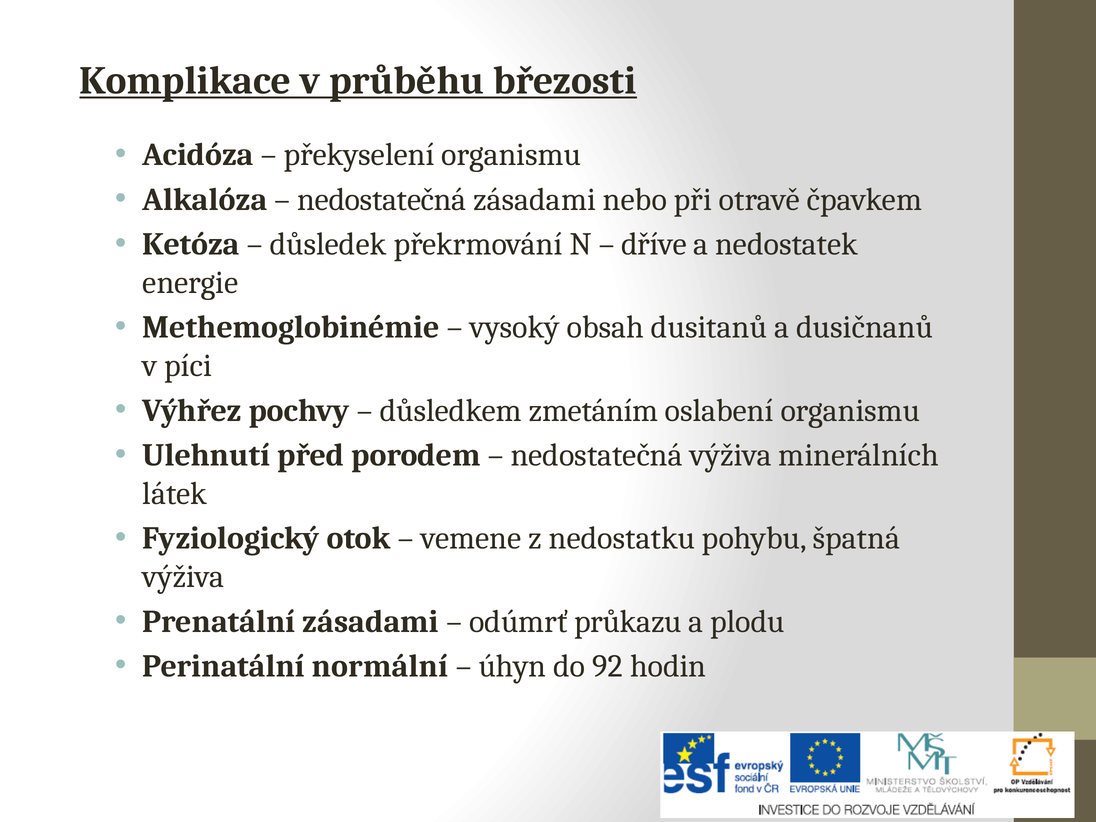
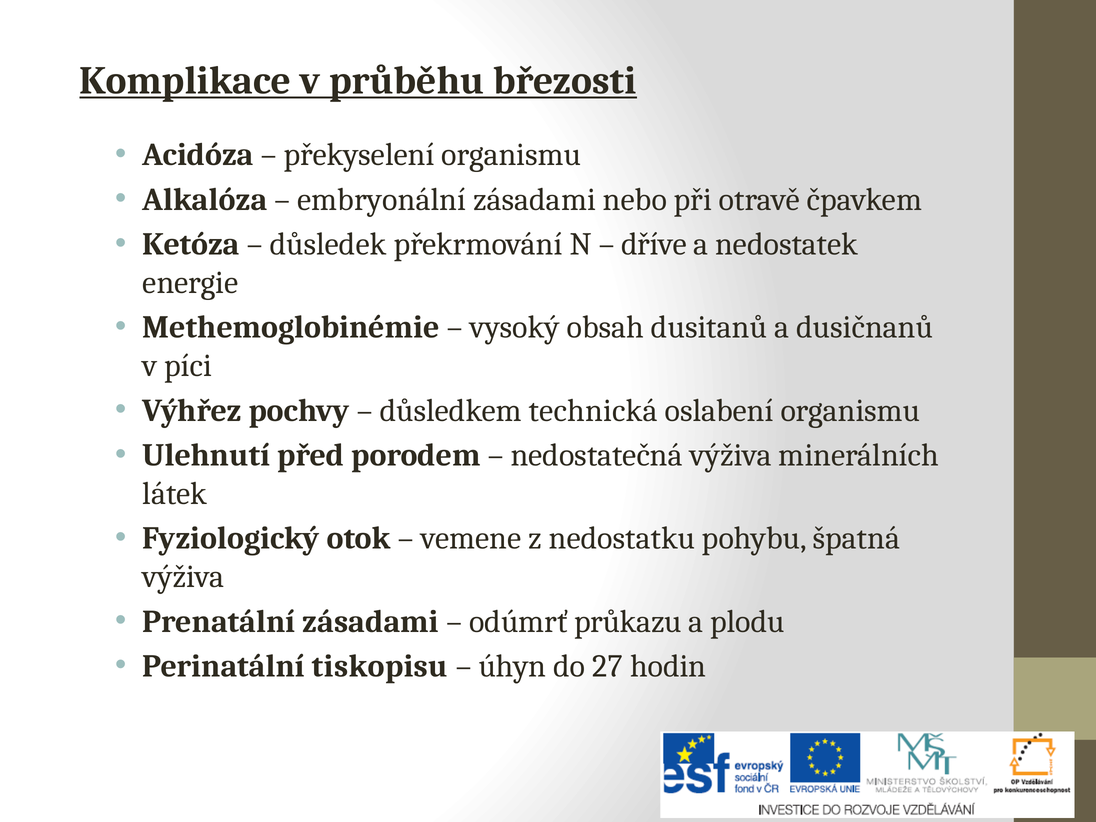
nedostatečná: nedostatečná -> embryonální (382, 200)
zmetáním: zmetáním -> technická (593, 411)
normální: normální -> tiskopisu (380, 666)
92: 92 -> 27 (607, 666)
